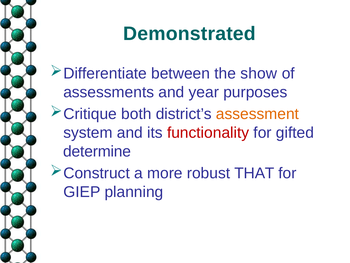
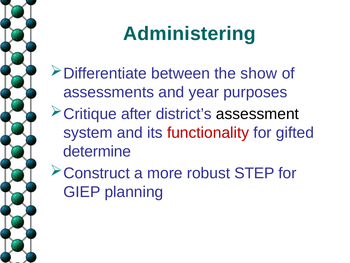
Demonstrated: Demonstrated -> Administering (189, 34)
both: both -> after (136, 114)
assessment colour: orange -> black (257, 114)
THAT: THAT -> STEP (254, 173)
